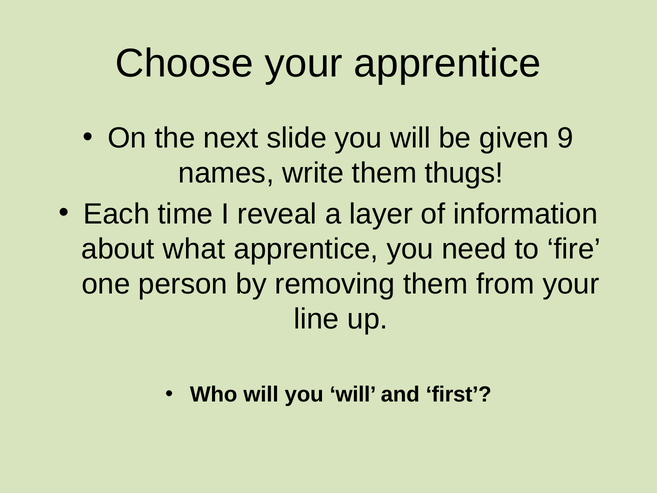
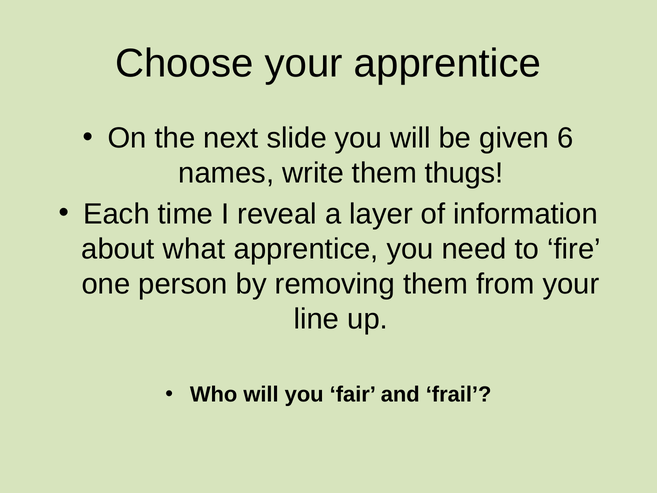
9: 9 -> 6 (565, 138)
will you will: will -> fair (353, 394)
first: first -> frail (459, 394)
